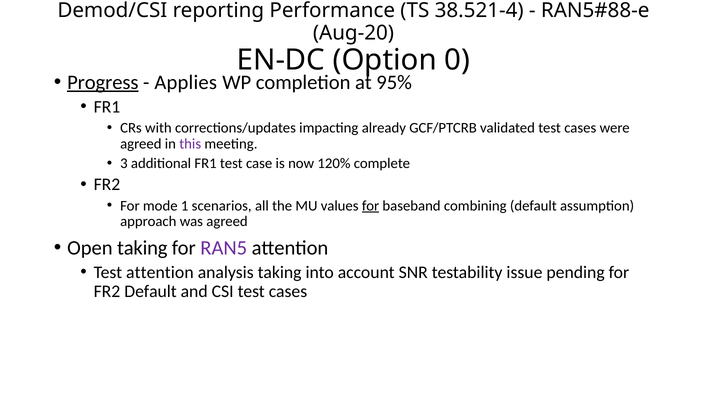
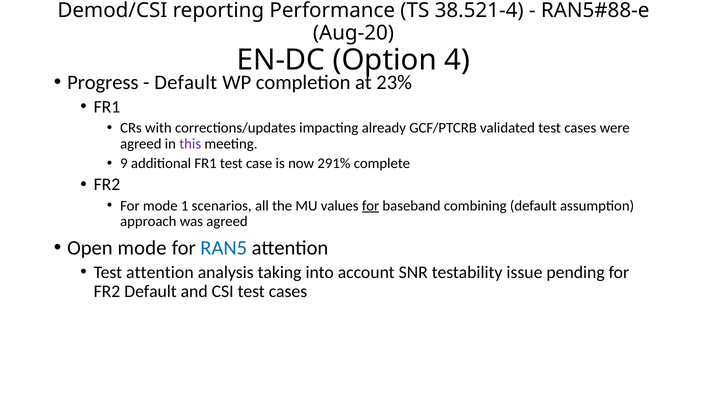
0: 0 -> 4 (457, 60)
Progress underline: present -> none (103, 83)
Applies: Applies -> Default (186, 83)
95%: 95% -> 23% (394, 83)
3: 3 -> 9 (124, 164)
120%: 120% -> 291% (334, 164)
Open taking: taking -> mode (142, 248)
RAN5 colour: purple -> blue (224, 248)
